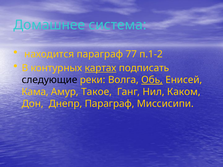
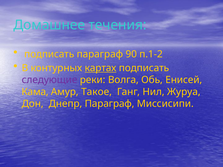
система: система -> течения (118, 25)
находится: находится -> подписать (49, 54)
77: 77 -> 90 (131, 54)
следующие colour: black -> purple (50, 80)
Обь underline: present -> none (152, 80)
Каком: Каком -> Журуа (184, 92)
